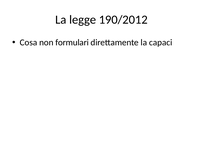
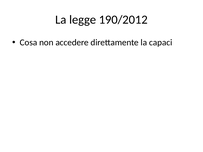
formulari: formulari -> accedere (72, 43)
